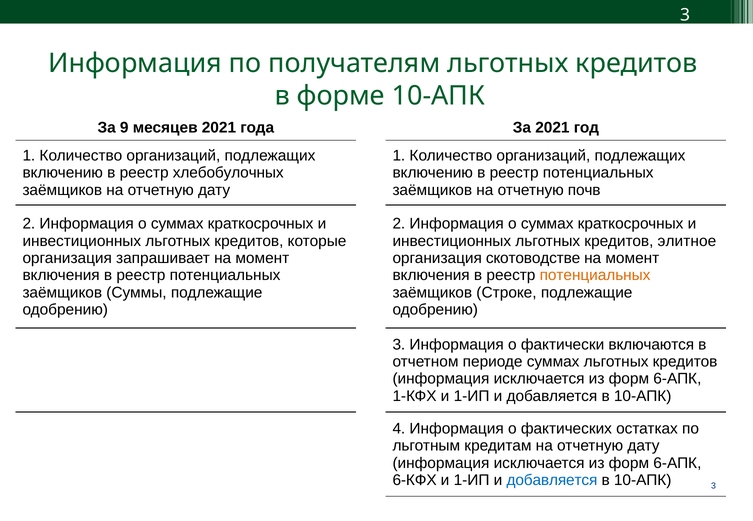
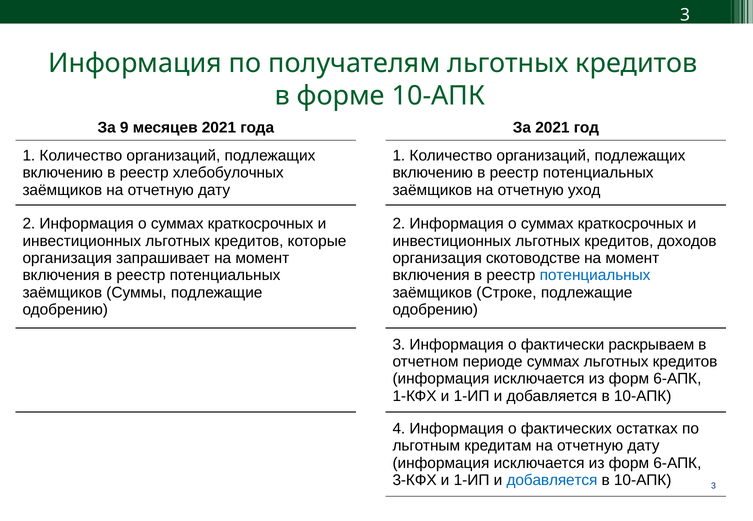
почв: почв -> уход (584, 190)
элитное: элитное -> доходов (687, 241)
потенциальных colour: orange -> blue (595, 275)
включаются: включаются -> раскрываем (651, 345)
6-КФХ: 6-КФХ -> 3-КФХ (415, 480)
